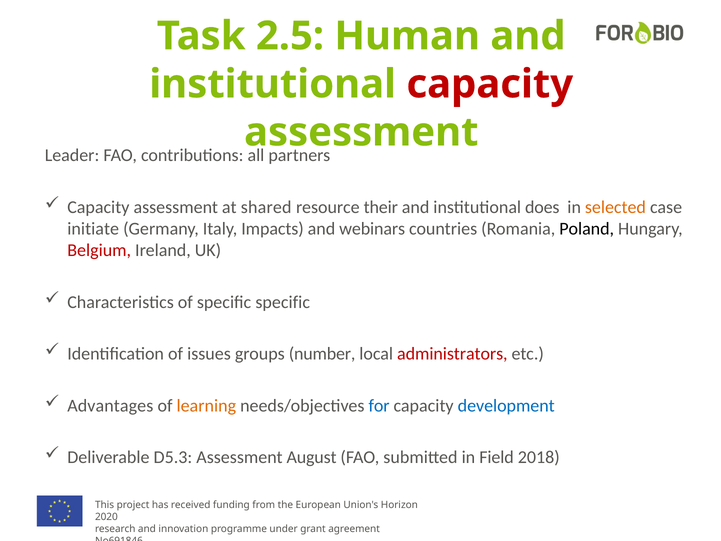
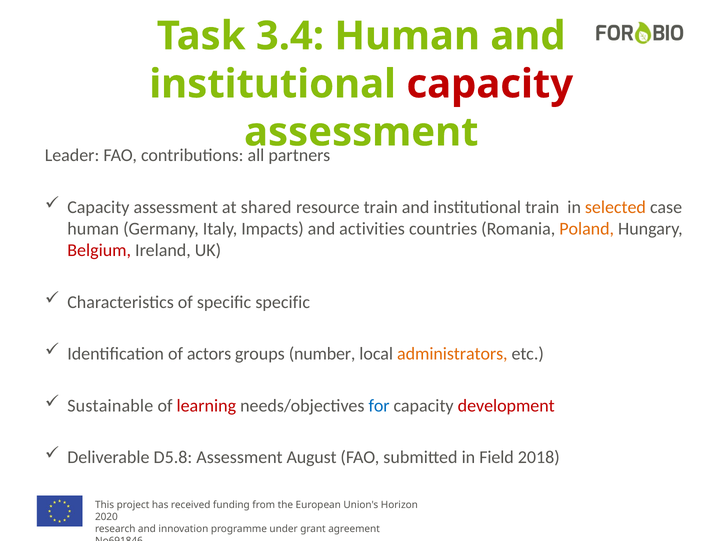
2.5: 2.5 -> 3.4 (290, 36)
resource their: their -> train (381, 207)
institutional does: does -> train (542, 207)
initiate: initiate -> human (93, 229)
webinars: webinars -> activities (372, 229)
Poland colour: black -> orange (587, 229)
issues: issues -> actors (209, 354)
administrators colour: red -> orange (452, 354)
Advantages: Advantages -> Sustainable (110, 405)
learning colour: orange -> red (206, 405)
development colour: blue -> red (506, 405)
D5.3: D5.3 -> D5.8 (173, 457)
